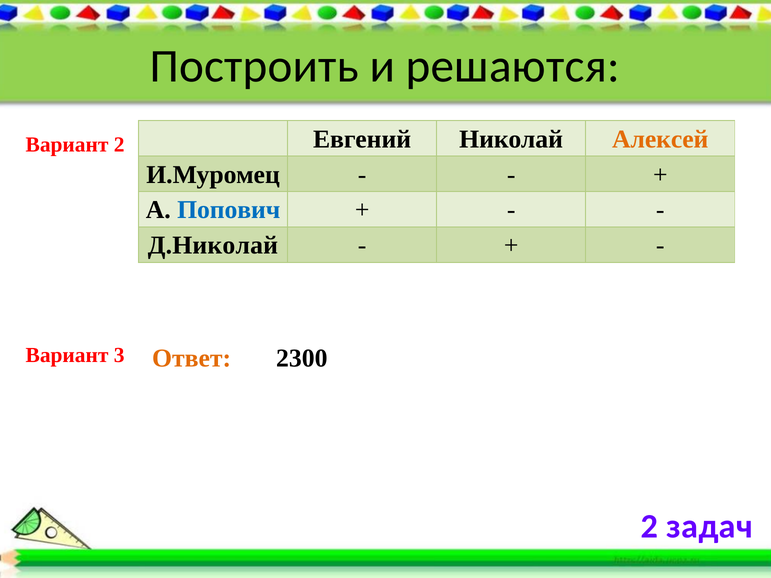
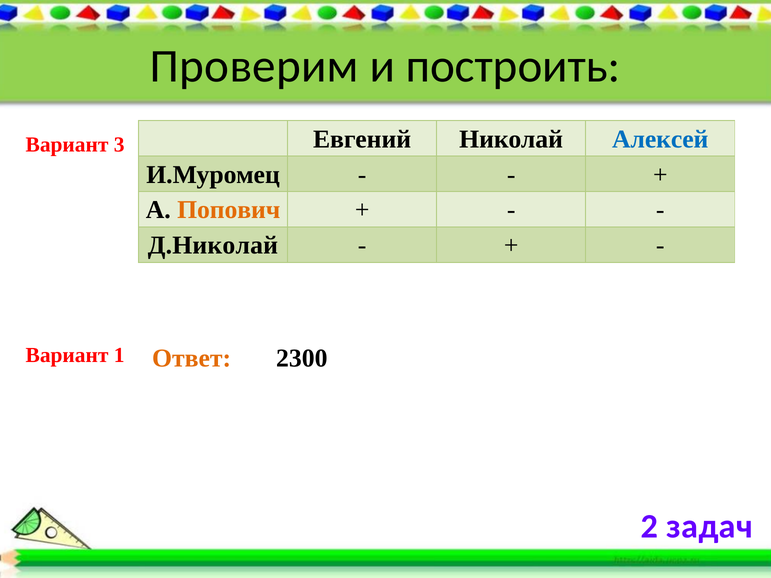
Построить: Построить -> Проверим (254, 66)
решаются: решаются -> построить (513, 66)
Алексей colour: orange -> blue (660, 139)
Вариант 2: 2 -> 3 (119, 145)
Попович colour: blue -> orange (229, 210)
3: 3 -> 1 (119, 355)
